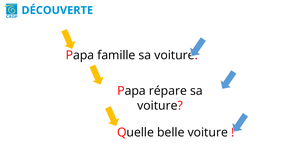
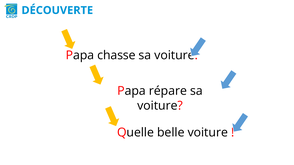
famille: famille -> chasse (116, 55)
